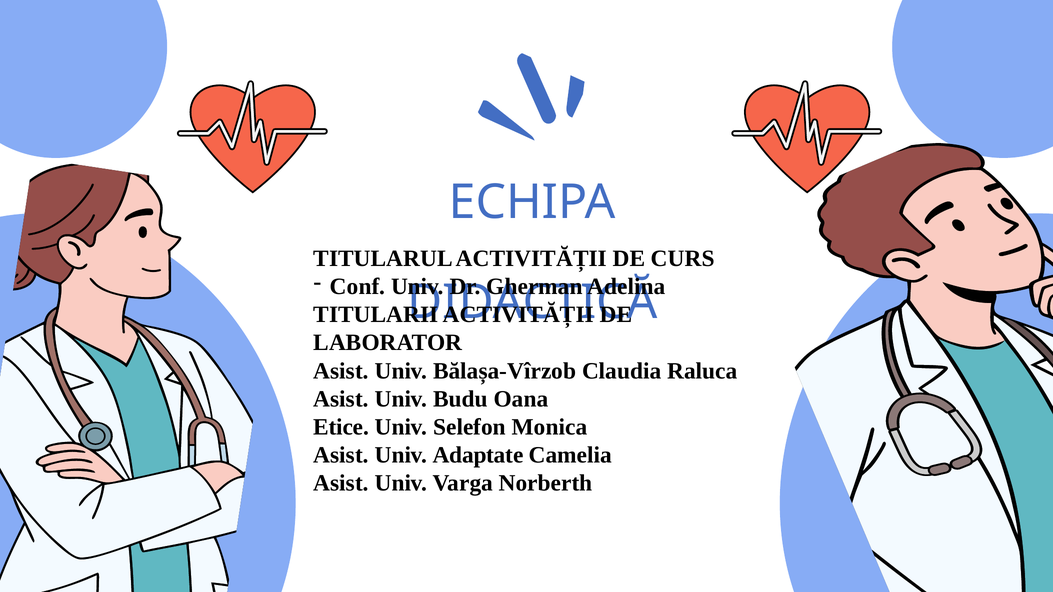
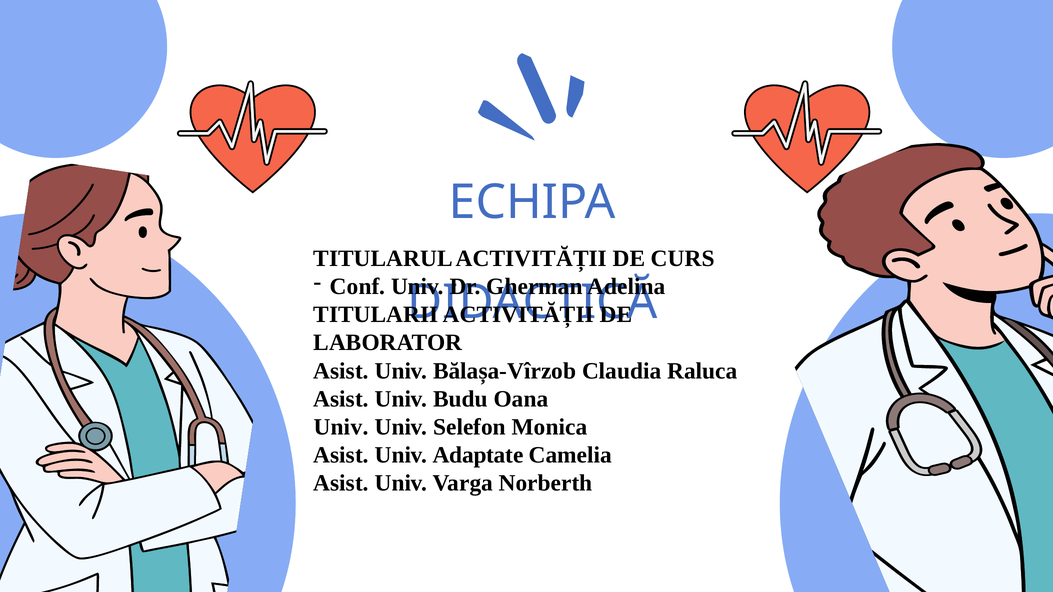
Etice: Etice -> Univ (341, 427)
